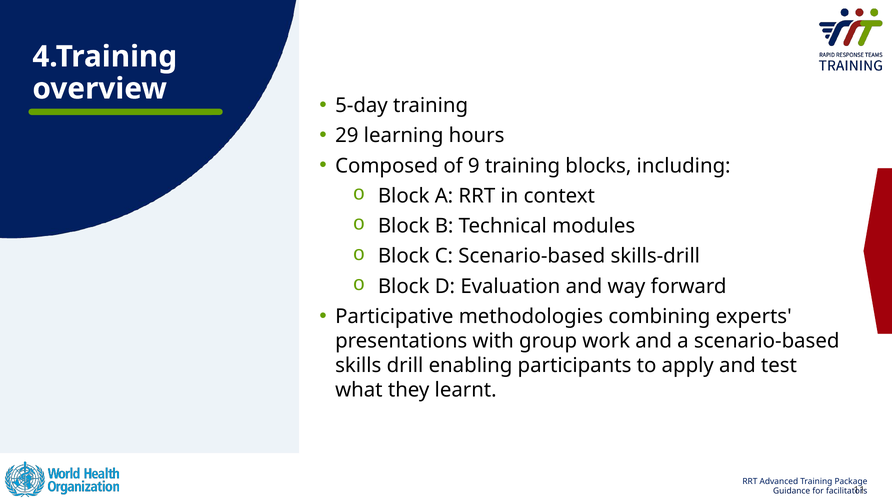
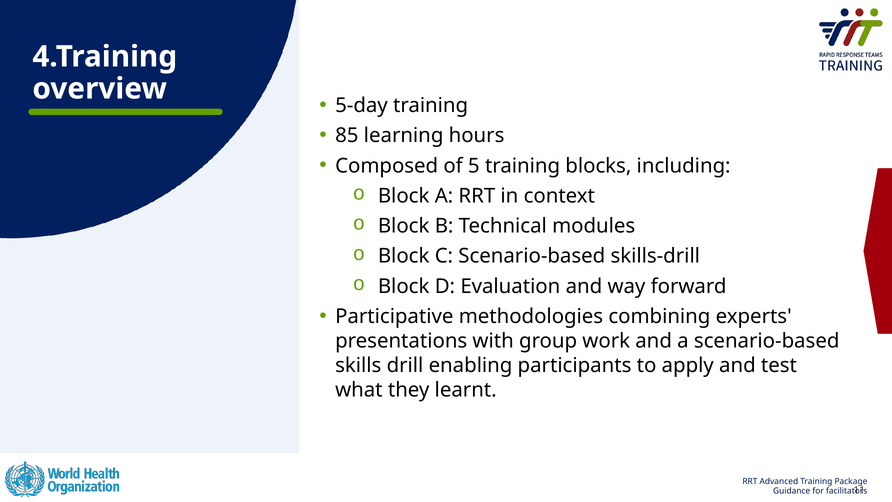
29: 29 -> 85 (347, 136)
9: 9 -> 5 (474, 166)
